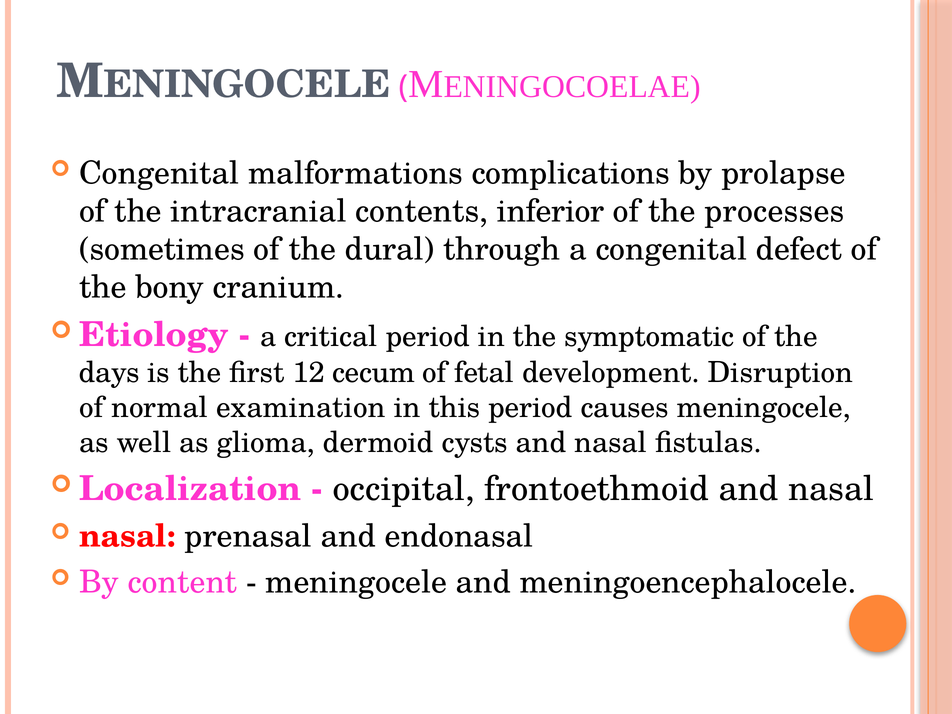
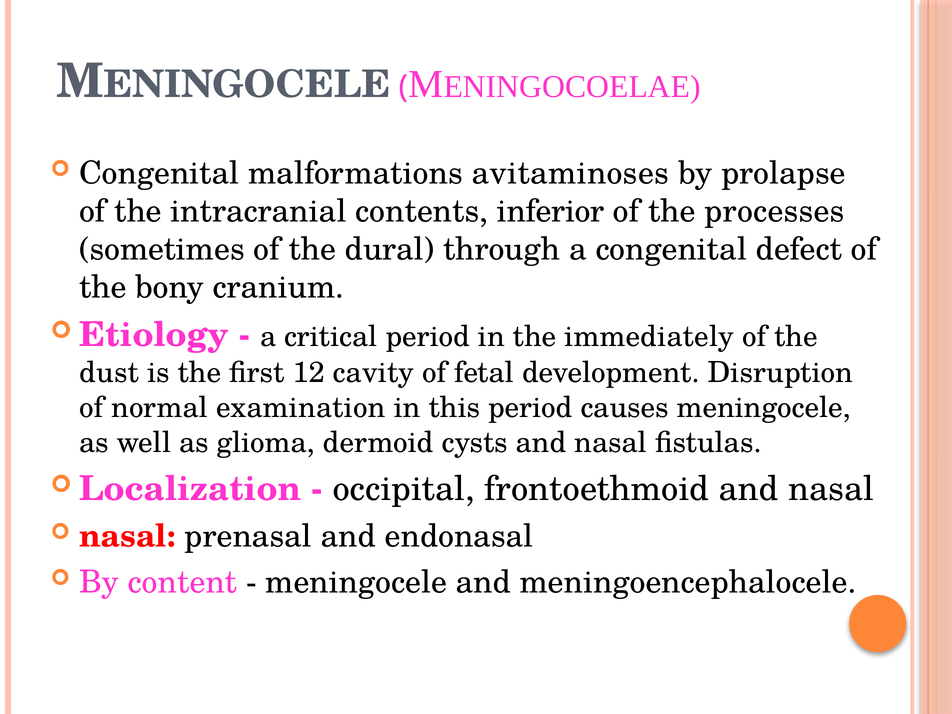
complications: complications -> avitaminoses (570, 173)
symptomatic: symptomatic -> immediately (649, 337)
days: days -> dust (109, 373)
cecum: cecum -> cavity (373, 373)
